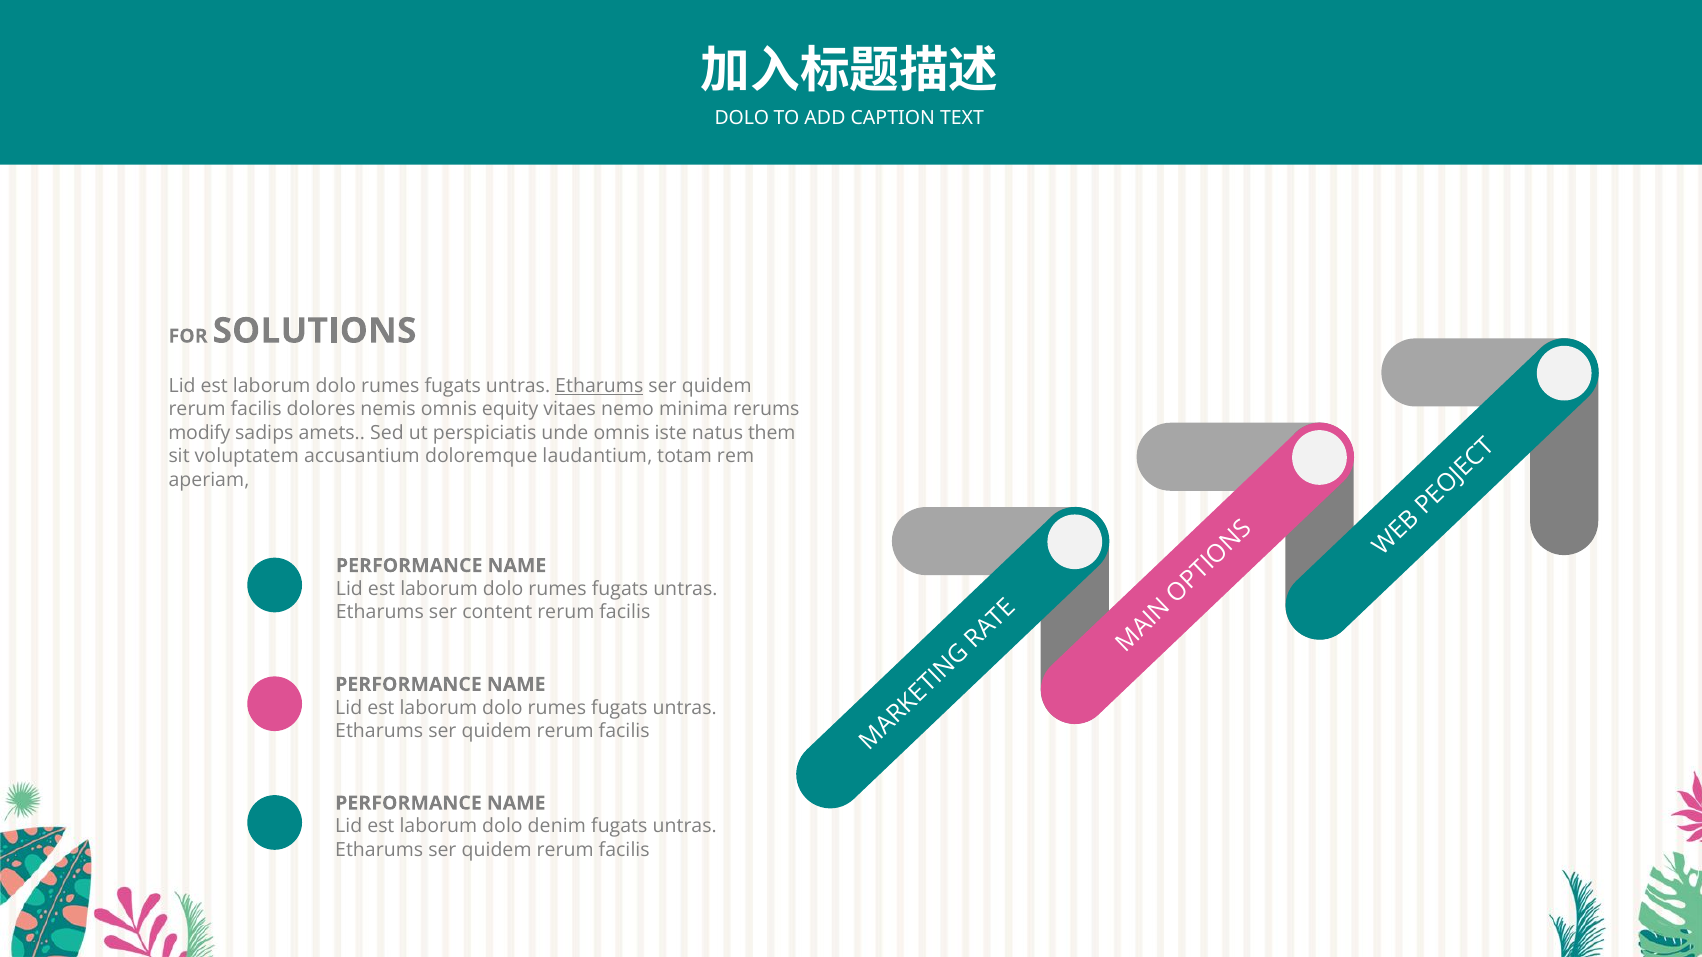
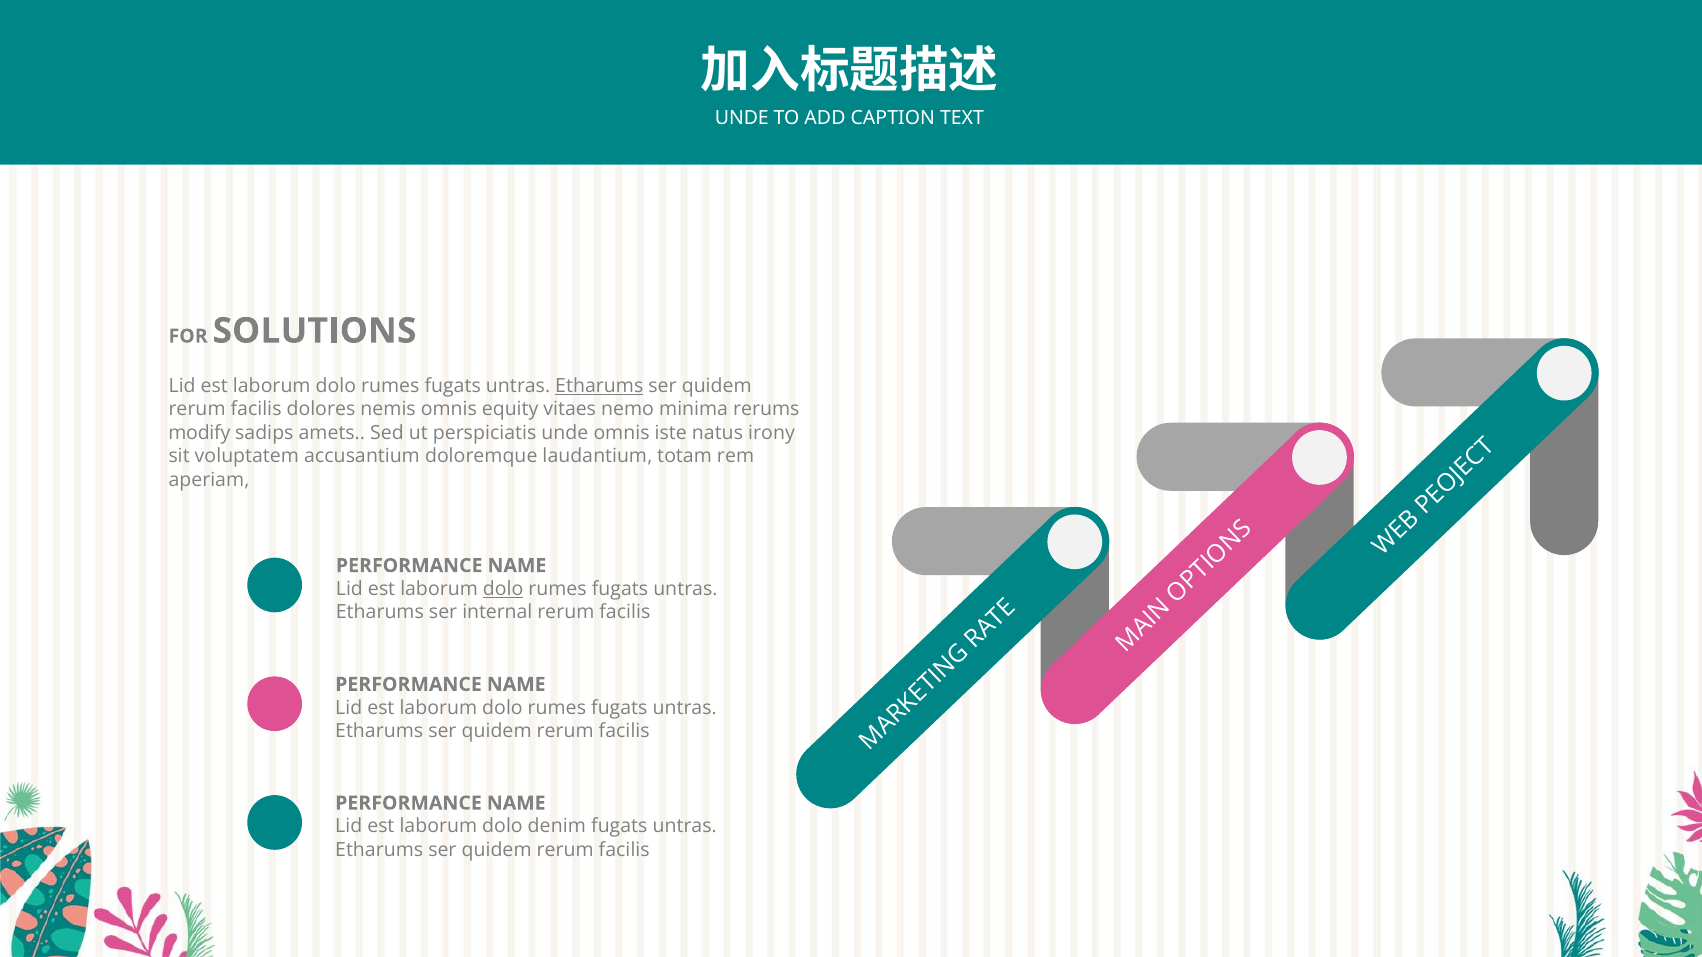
DOLO: DOLO -> UNDE (742, 118)
them: them -> irony (772, 433)
dolo underline: none -> present (503, 589)
content: content -> internal (497, 613)
